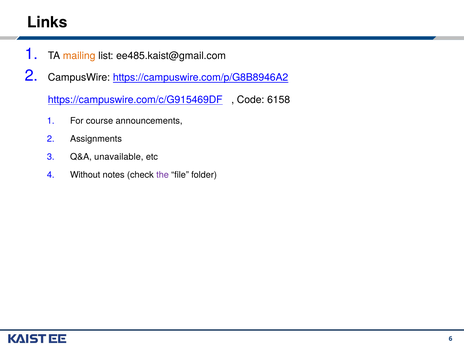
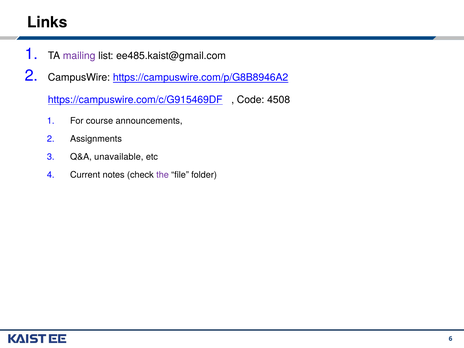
mailing colour: orange -> purple (79, 56)
6158: 6158 -> 4508 (279, 100)
Without: Without -> Current (85, 175)
